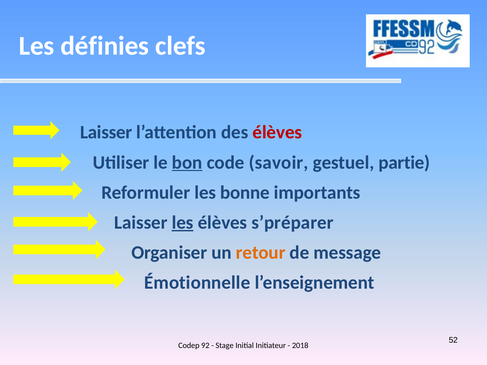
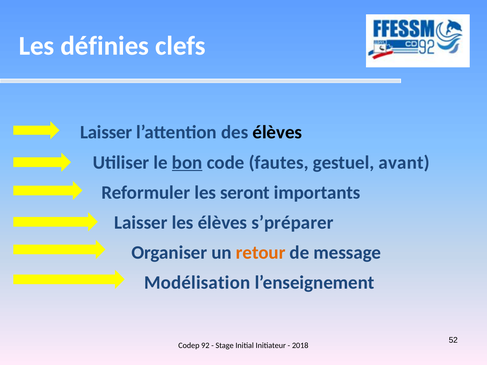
élèves colour: red -> black (277, 133)
savoir: savoir -> fautes (279, 163)
partie: partie -> avant (404, 163)
bonne: bonne -> seront (245, 193)
les underline: present -> none (183, 223)
Émotionnelle: Émotionnelle -> Modélisation (197, 283)
